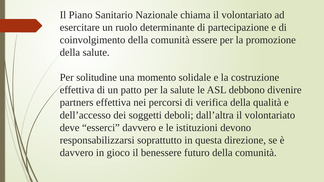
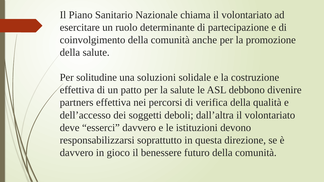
essere: essere -> anche (205, 40)
momento: momento -> soluzioni (157, 78)
